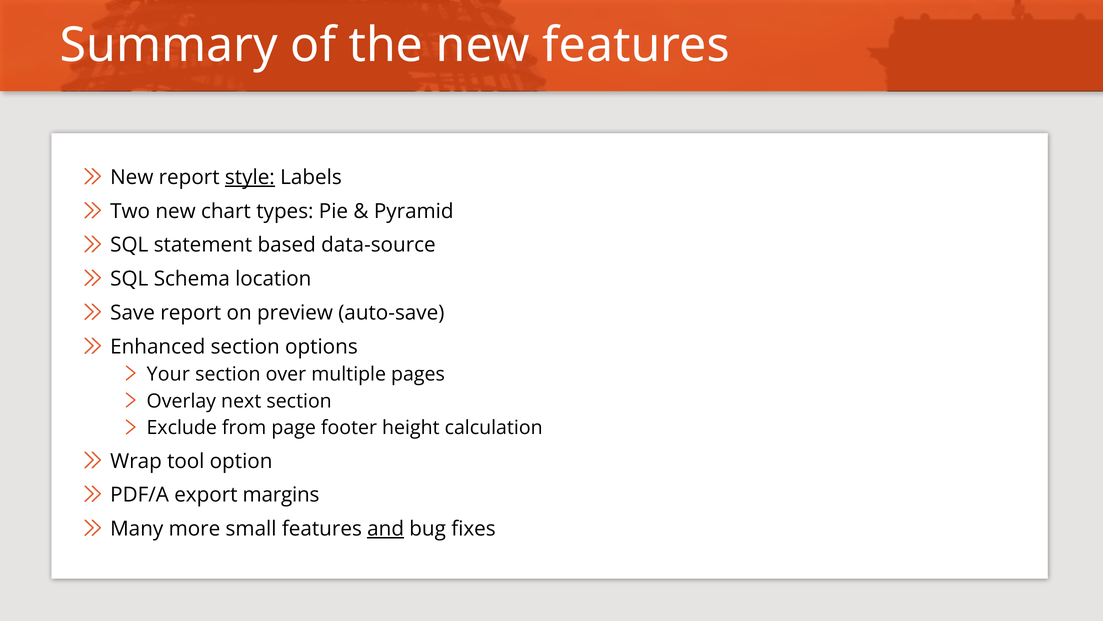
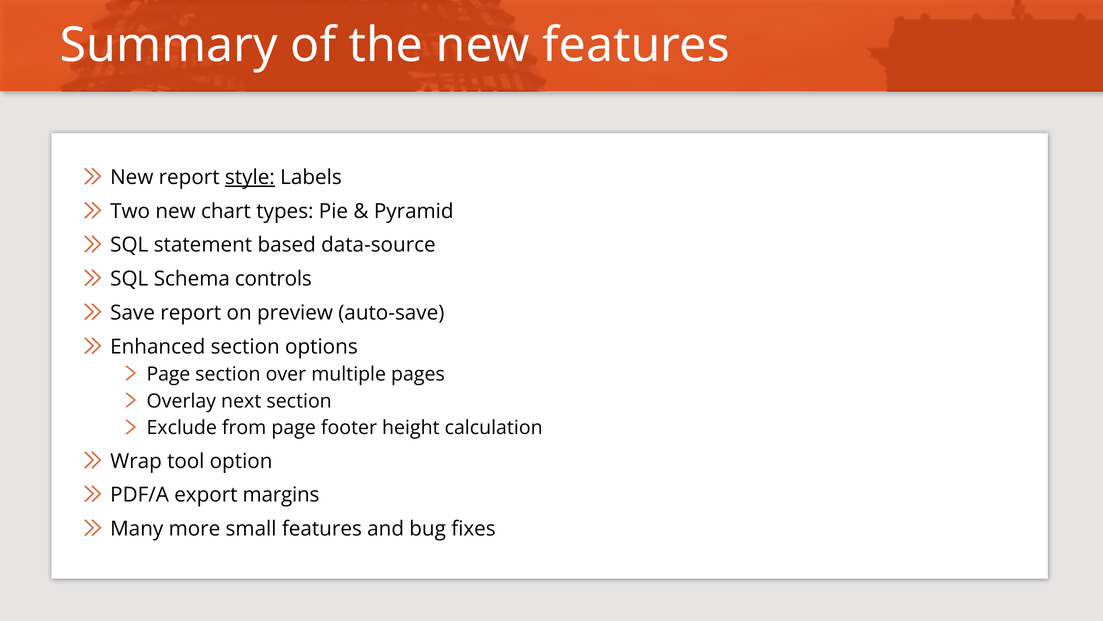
location: location -> controls (273, 279)
Your: Your -> Page (168, 374)
and underline: present -> none (386, 528)
